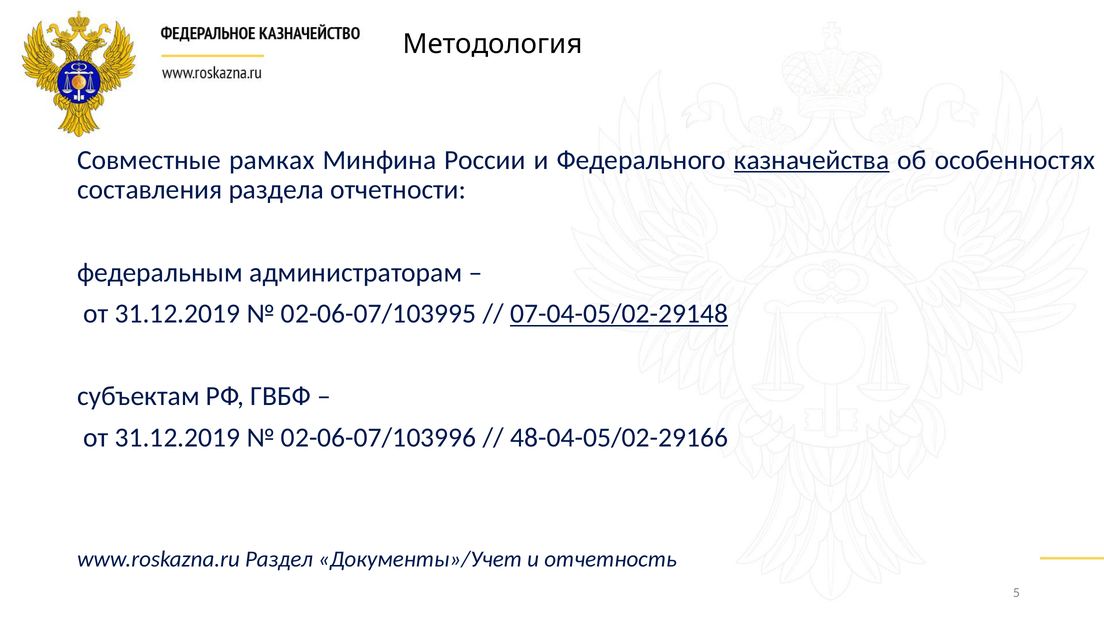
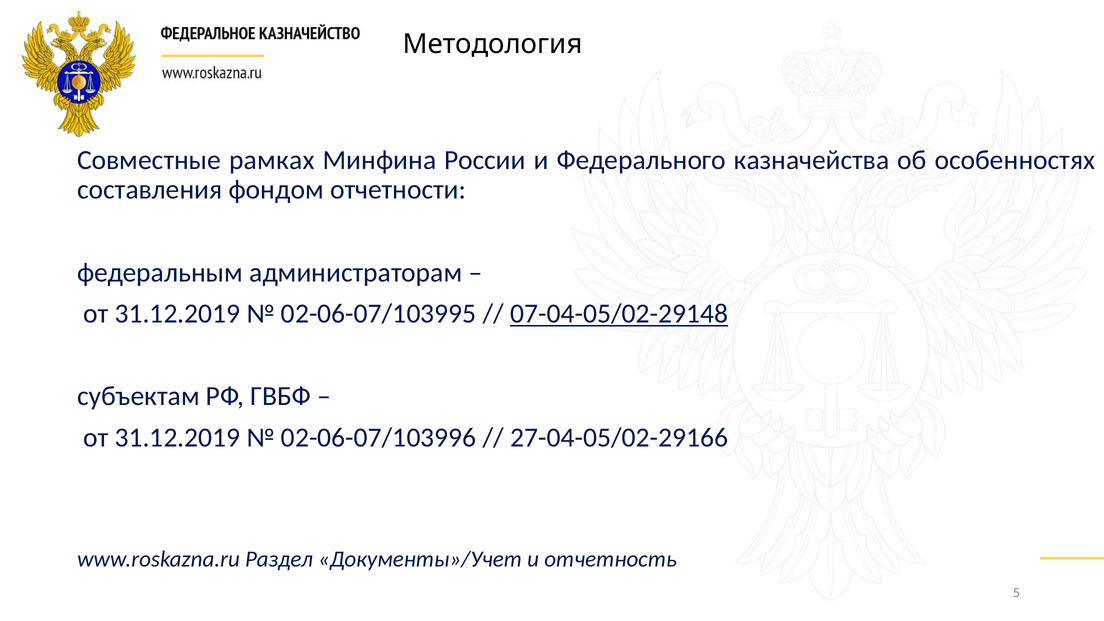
казначейства underline: present -> none (812, 160)
раздела: раздела -> фондом (276, 190)
48-04-05/02-29166: 48-04-05/02-29166 -> 27-04-05/02-29166 (619, 438)
